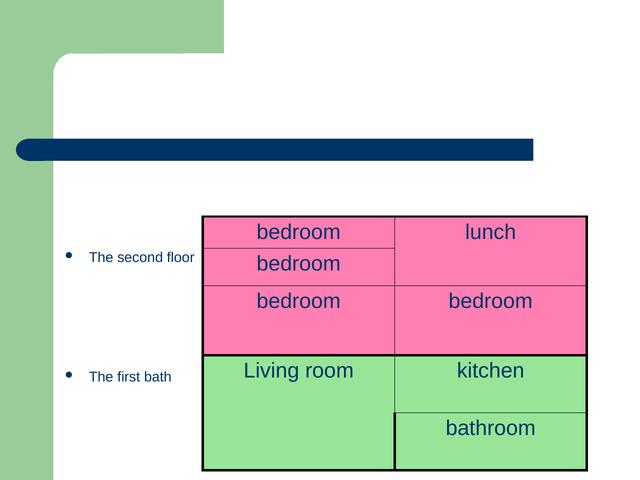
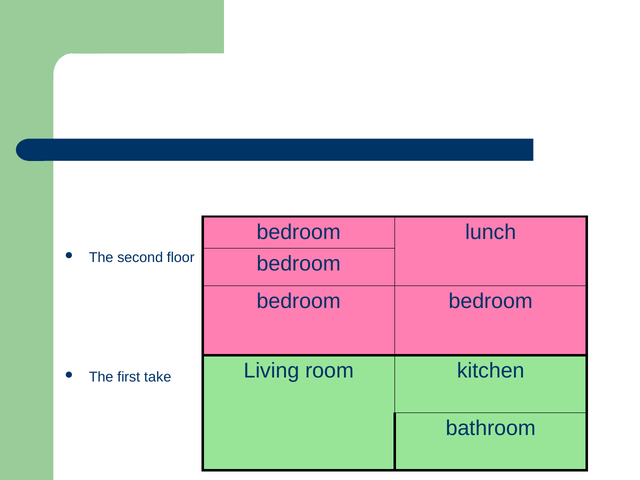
bath: bath -> take (158, 377)
